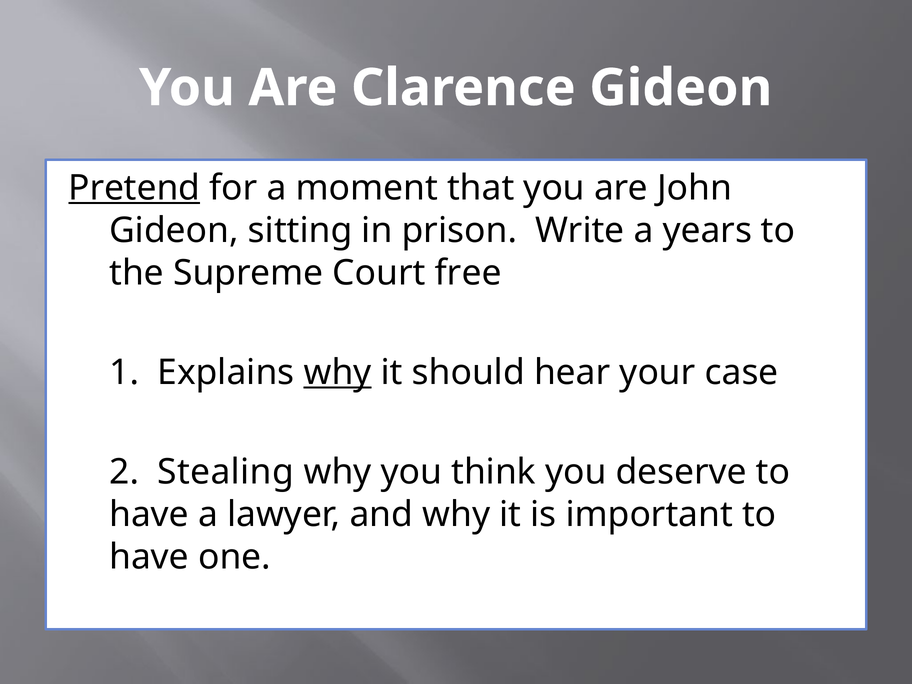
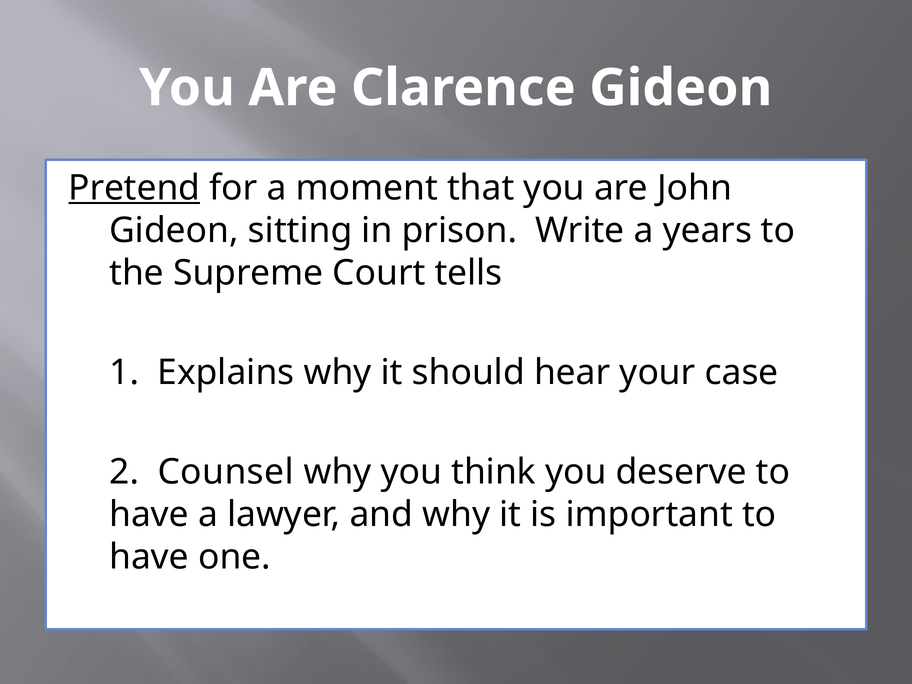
free: free -> tells (468, 273)
why underline: present -> none (338, 372)
Stealing: Stealing -> Counsel (226, 472)
